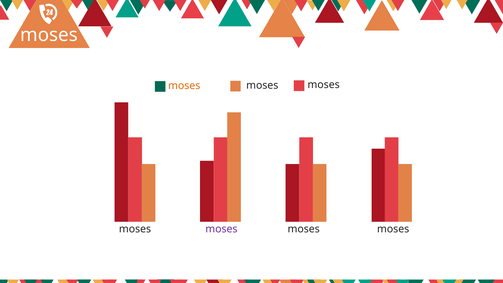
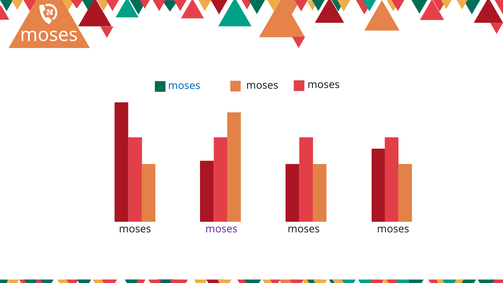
moses colour: orange -> blue (184, 86)
